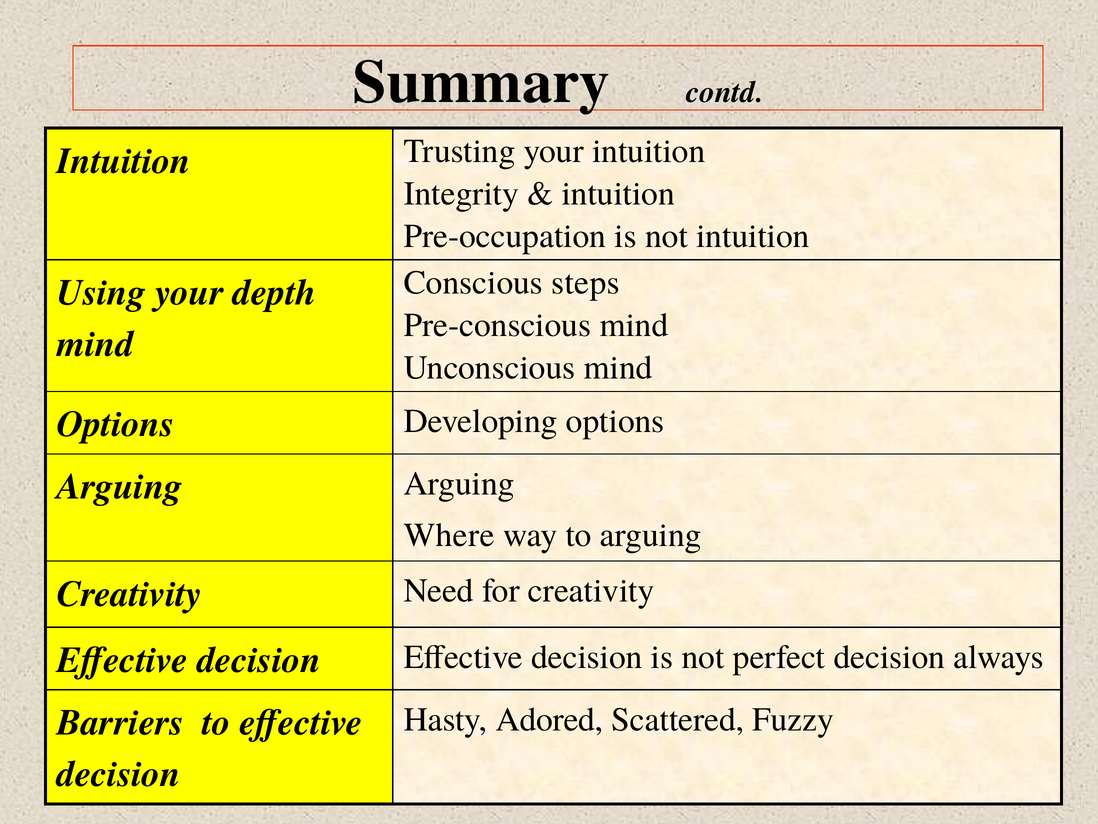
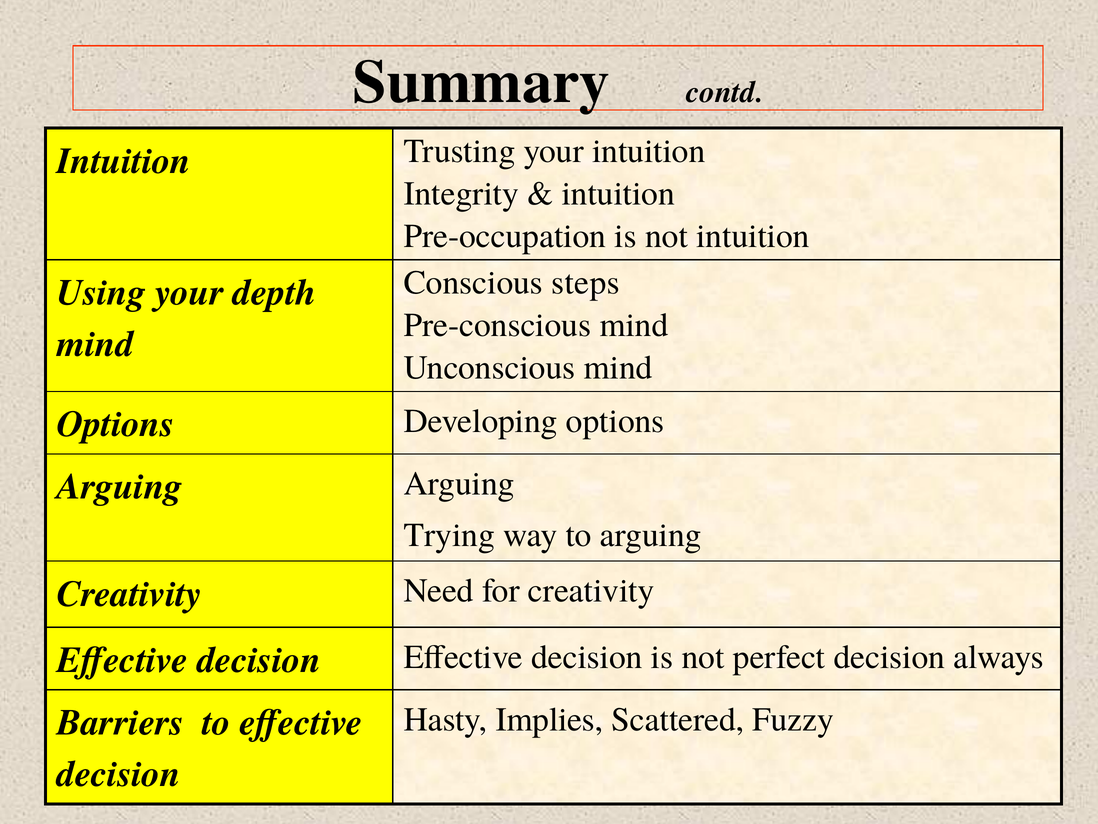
Where: Where -> Trying (449, 535)
Adored: Adored -> Implies (549, 719)
